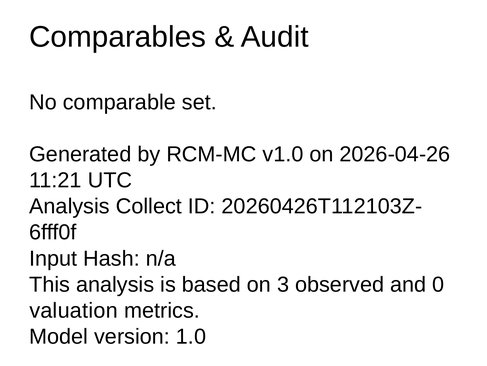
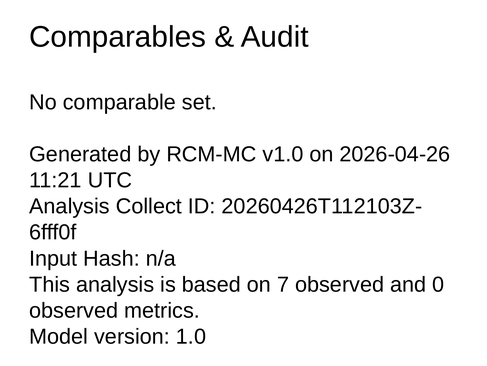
3: 3 -> 7 (283, 284)
valuation: valuation -> observed (74, 310)
